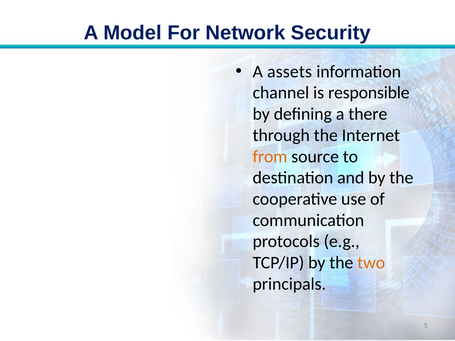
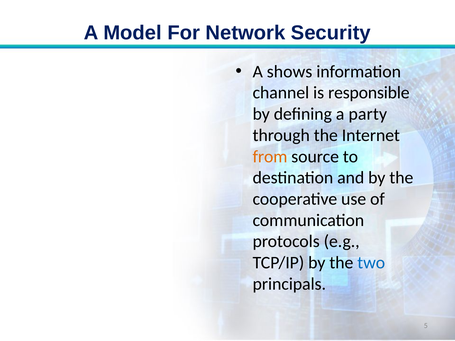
assets: assets -> shows (290, 72)
there: there -> party (368, 114)
two colour: orange -> blue (371, 263)
